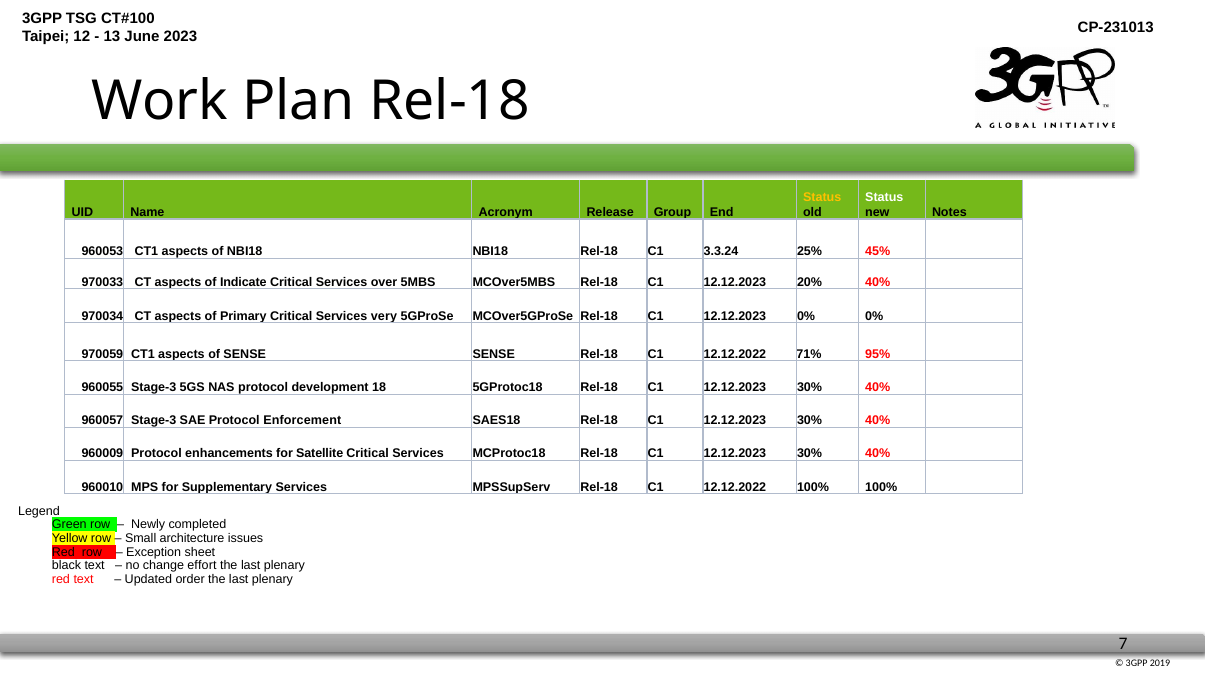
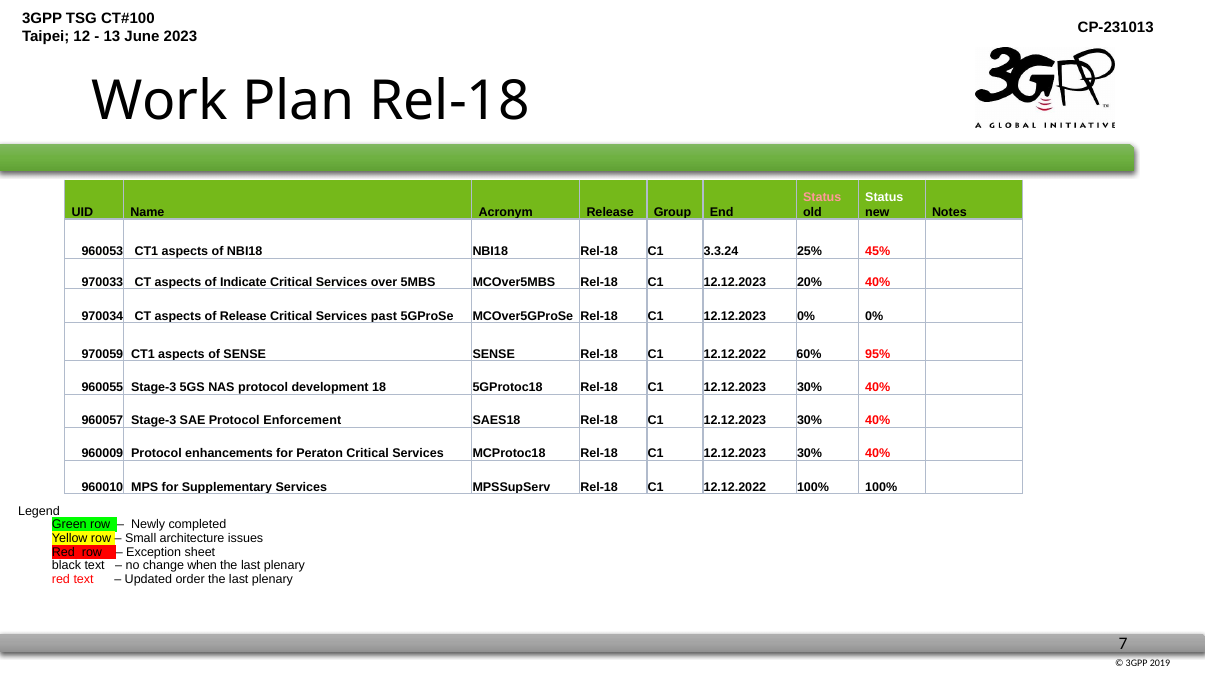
Status colour: yellow -> pink (822, 197)
of Primary: Primary -> Release (243, 316)
very: very -> past (384, 316)
71%: 71% -> 60% (809, 354)
Satellite: Satellite -> Peraton (320, 454)
effort: effort -> when (202, 565)
